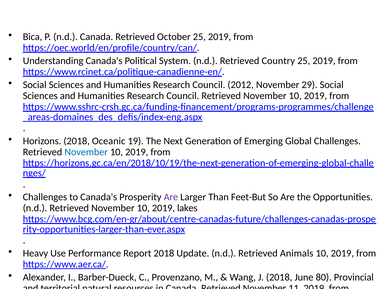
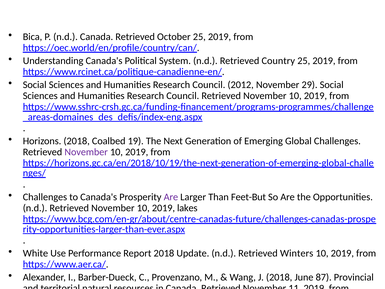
Oceanic: Oceanic -> Coalbed (109, 141)
November colour: blue -> purple (86, 152)
Heavy: Heavy -> White (35, 253)
Animals: Animals -> Winters (297, 253)
80: 80 -> 87 (324, 277)
